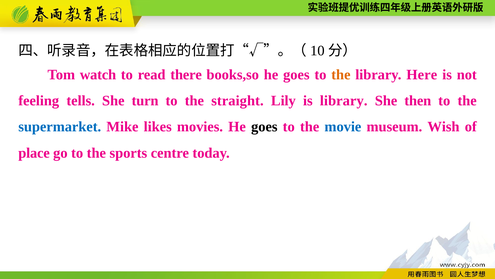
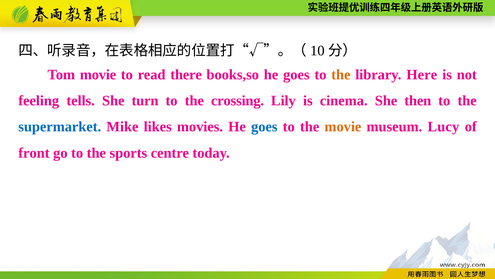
Tom watch: watch -> movie (98, 75)
straight: straight -> crossing (238, 101)
is library: library -> cinema (344, 101)
goes colour: black -> blue (264, 127)
movie colour: blue -> orange (343, 127)
Wish: Wish -> Lucy (443, 127)
place: place -> front (34, 153)
